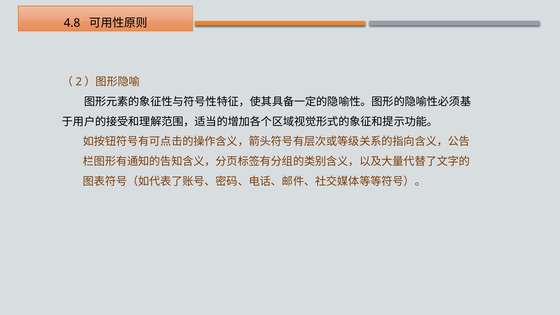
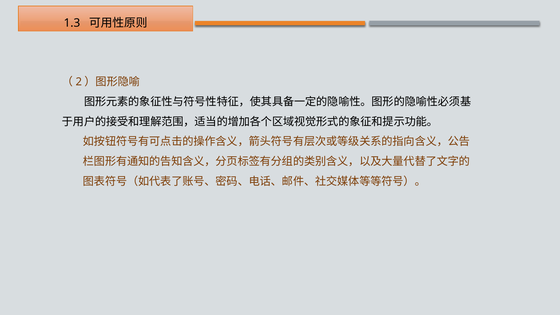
4.8: 4.8 -> 1.3 (72, 23)
